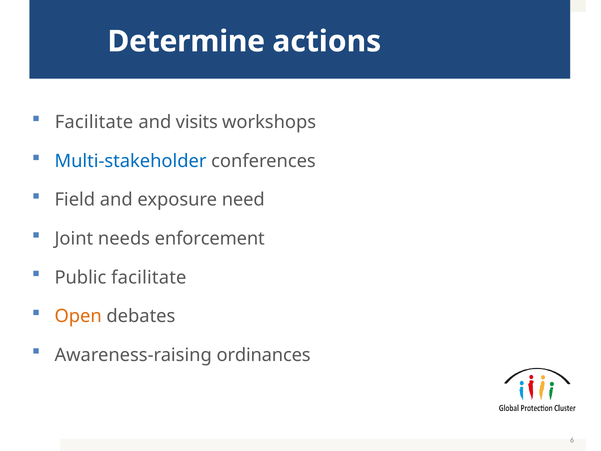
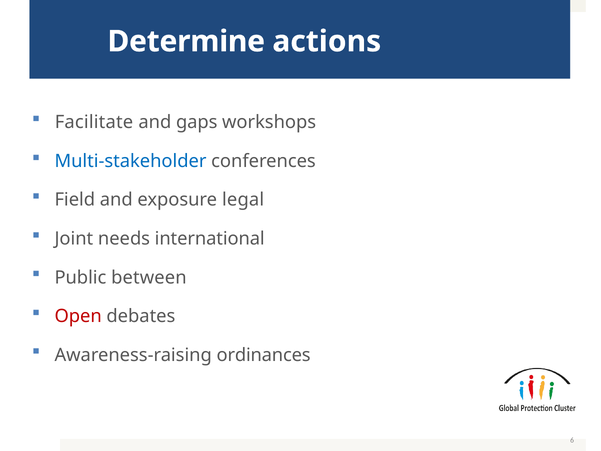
visits: visits -> gaps (197, 122)
need: need -> legal (243, 200)
enforcement: enforcement -> international (210, 239)
Public facilitate: facilitate -> between (149, 277)
Open colour: orange -> red (78, 316)
